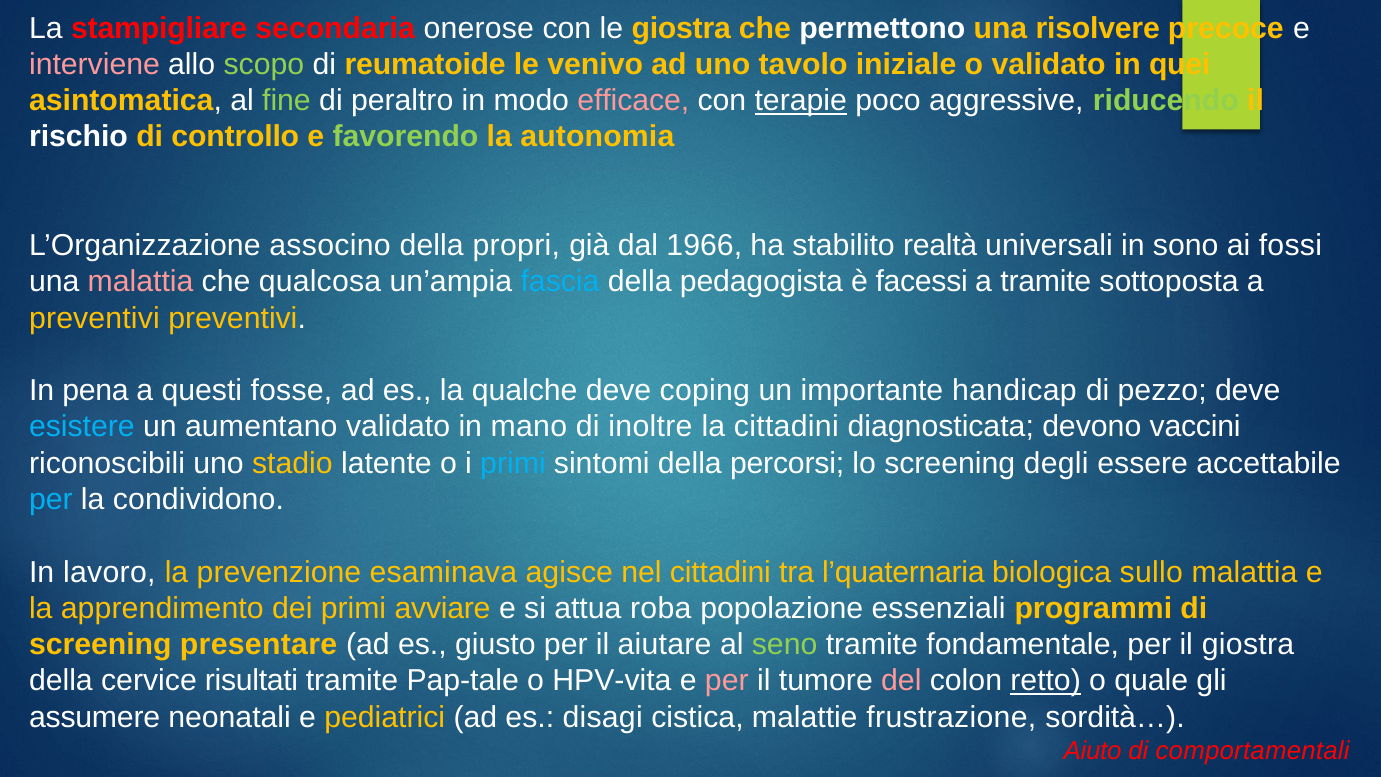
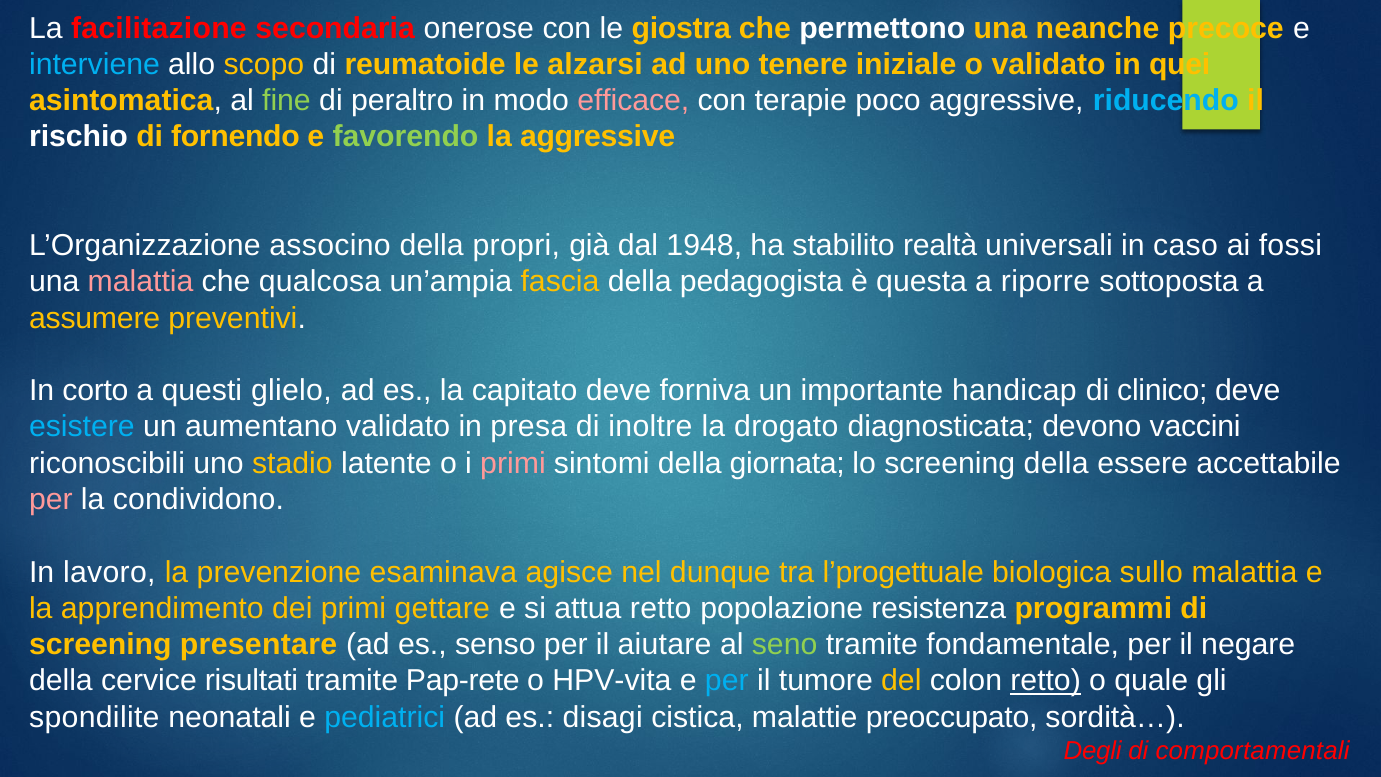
stampigliare: stampigliare -> facilitazione (159, 28)
risolvere: risolvere -> neanche (1098, 28)
interviene colour: pink -> light blue (94, 64)
scopo colour: light green -> yellow (264, 64)
venivo: venivo -> alzarsi (595, 64)
tavolo: tavolo -> tenere (803, 64)
terapie underline: present -> none (801, 101)
riducendo colour: light green -> light blue (1166, 101)
controllo: controllo -> fornendo (235, 137)
la autonomia: autonomia -> aggressive (598, 137)
1966: 1966 -> 1948 (704, 246)
sono: sono -> caso (1186, 246)
fascia colour: light blue -> yellow (560, 282)
facessi: facessi -> questa (922, 282)
a tramite: tramite -> riporre (1046, 282)
preventivi: preventivi -> assumere (95, 318)
pena: pena -> corto (95, 391)
fosse: fosse -> glielo (291, 391)
qualche: qualche -> capitato (525, 391)
coping: coping -> forniva (705, 391)
pezzo: pezzo -> clinico (1162, 391)
mano: mano -> presa (529, 427)
la cittadini: cittadini -> drogato (786, 427)
primi colour: light blue -> pink (513, 463)
percorsi: percorsi -> giornata (787, 463)
screening degli: degli -> della (1056, 463)
per colour: light blue -> pink (51, 499)
nel cittadini: cittadini -> dunque (720, 572)
l’quaternaria: l’quaternaria -> l’progettuale (903, 572)
avviare: avviare -> gettare (442, 608)
attua roba: roba -> retto (661, 608)
essenziali: essenziali -> resistenza (939, 608)
giusto: giusto -> senso (495, 644)
il giostra: giostra -> negare (1248, 644)
Pap-tale: Pap-tale -> Pap-rete (463, 681)
per colour: pink -> light blue (727, 681)
del colour: pink -> yellow (901, 681)
assumere: assumere -> spondilite (94, 717)
pediatrici colour: yellow -> light blue (385, 717)
frustrazione: frustrazione -> preoccupato (952, 717)
Aiuto: Aiuto -> Degli (1093, 750)
